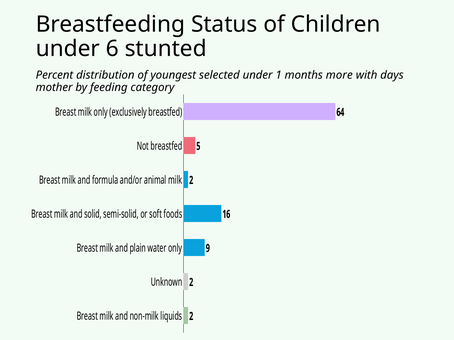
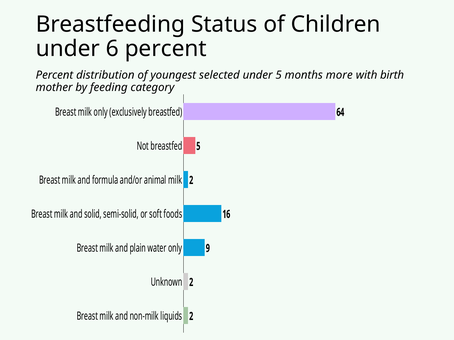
6 stunted: stunted -> percent (166, 49)
under 1: 1 -> 5 (279, 75)
days: days -> birth (392, 75)
